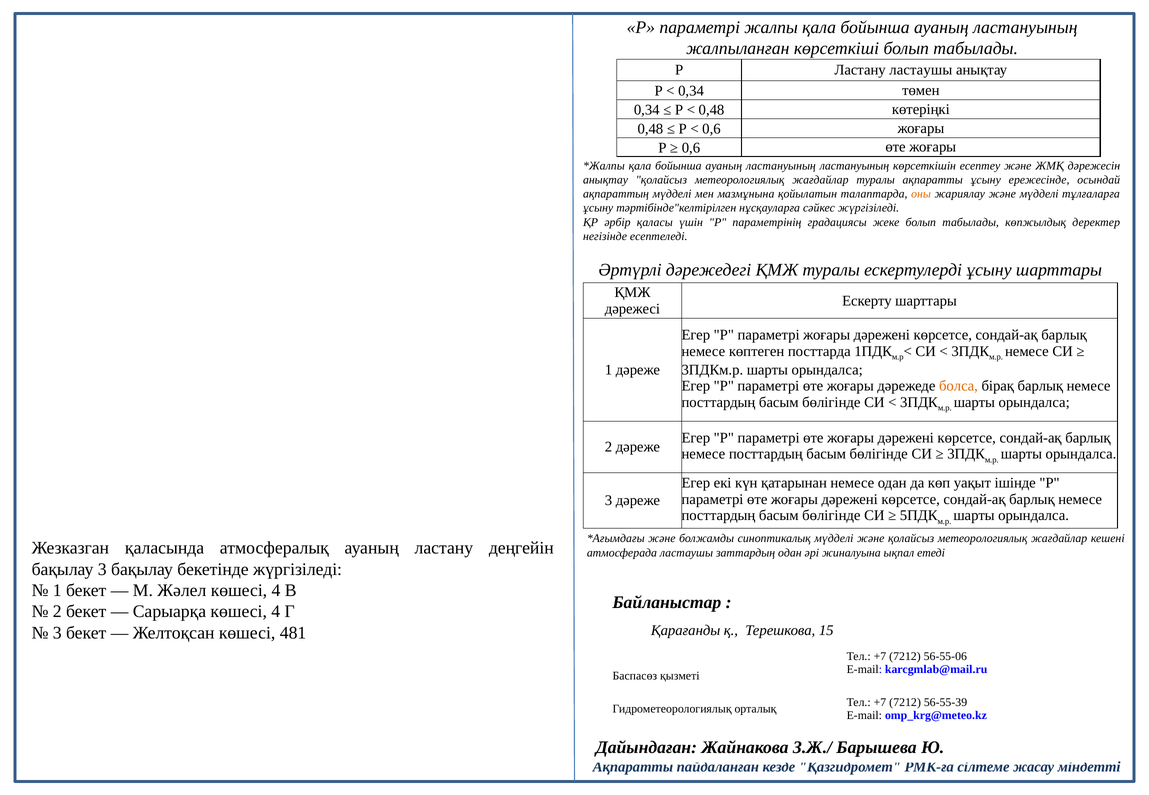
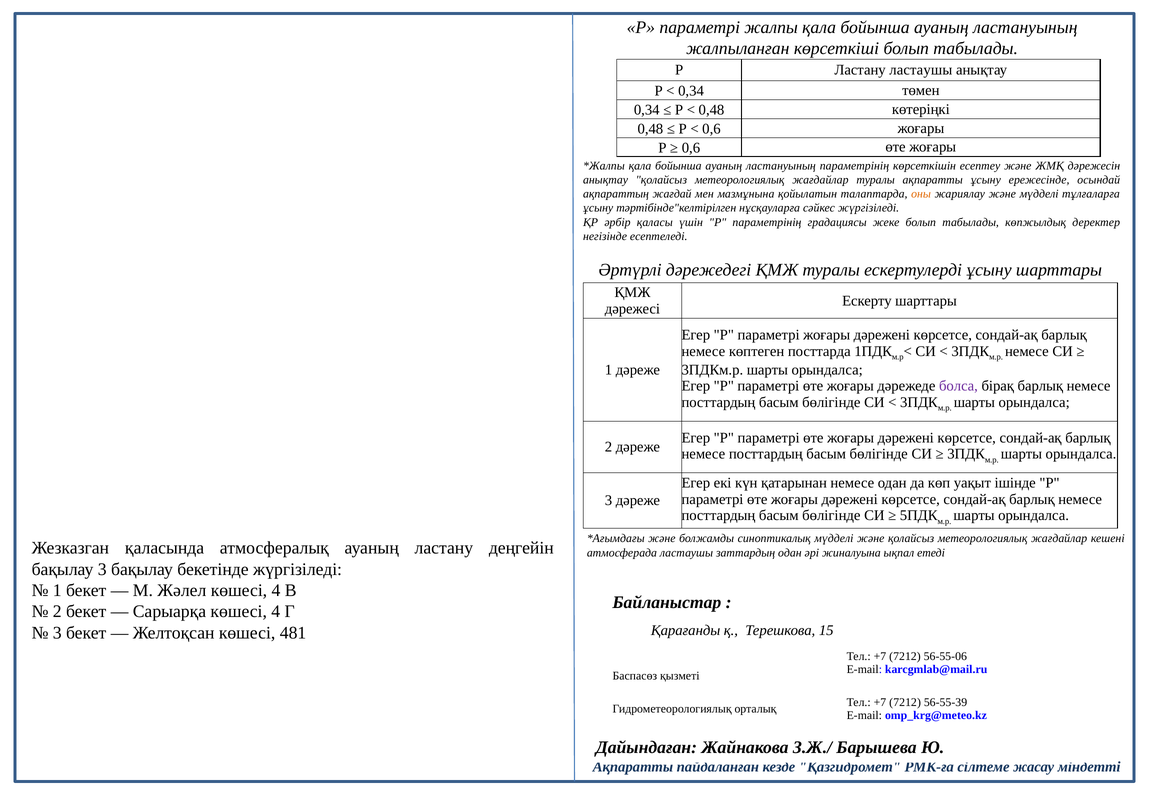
ластануының ластануының: ластануының -> параметрінің (854, 166)
ақпараттың мүдделі: мүдделі -> жағдай (672, 194)
болса colour: orange -> purple (958, 386)
